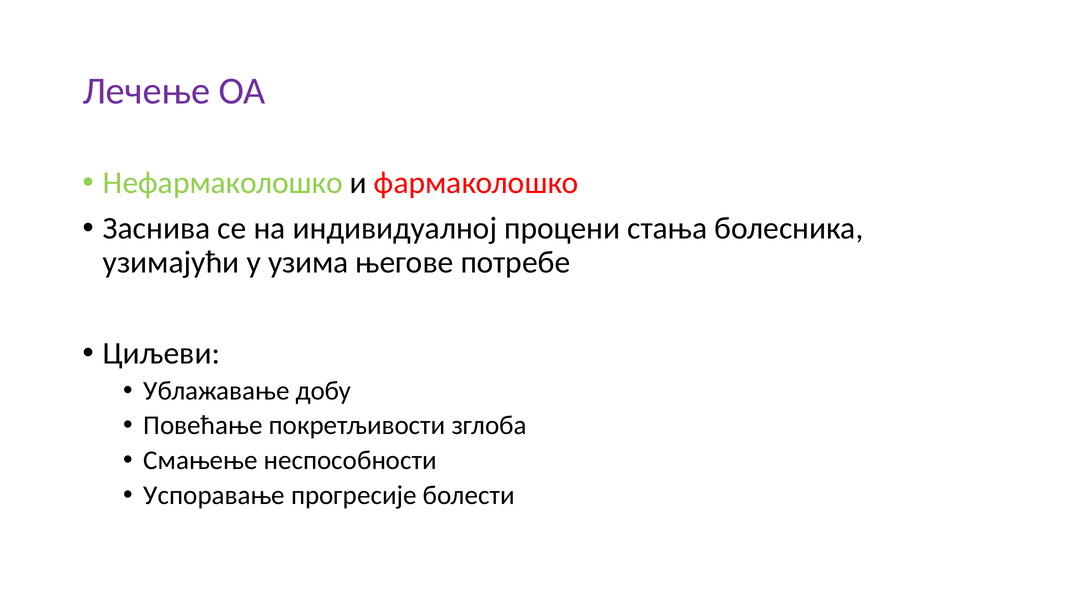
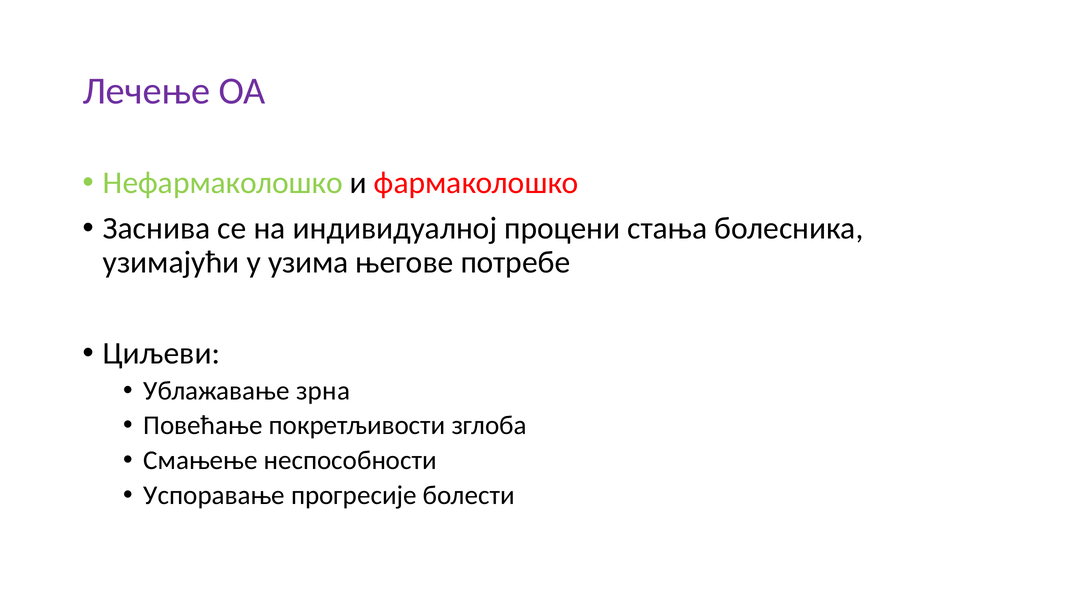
добу: добу -> зрна (323, 391)
